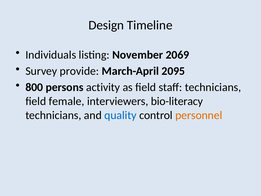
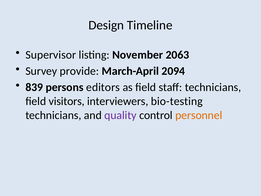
Individuals: Individuals -> Supervisor (51, 55)
2069: 2069 -> 2063 (177, 55)
2095: 2095 -> 2094 (173, 71)
800: 800 -> 839 (34, 87)
activity: activity -> editors (103, 87)
female: female -> visitors (67, 101)
bio-literacy: bio-literacy -> bio-testing (177, 101)
quality colour: blue -> purple (120, 115)
